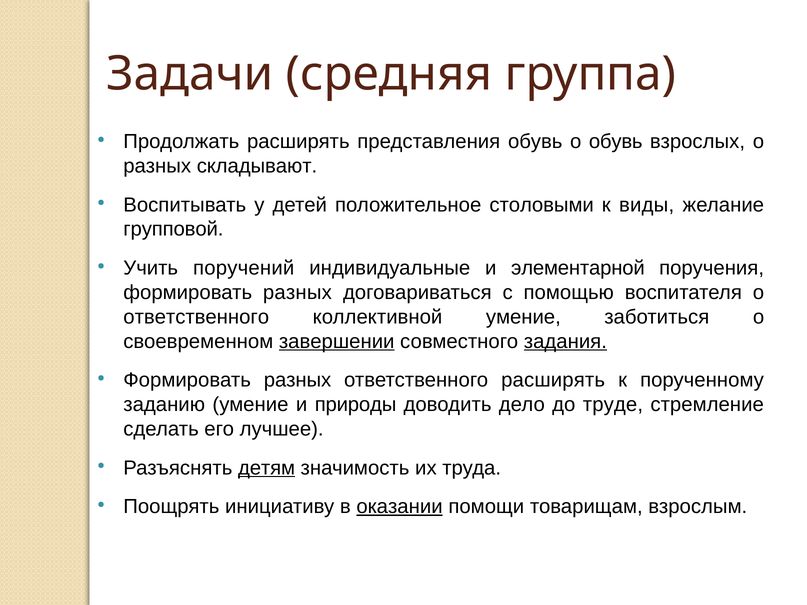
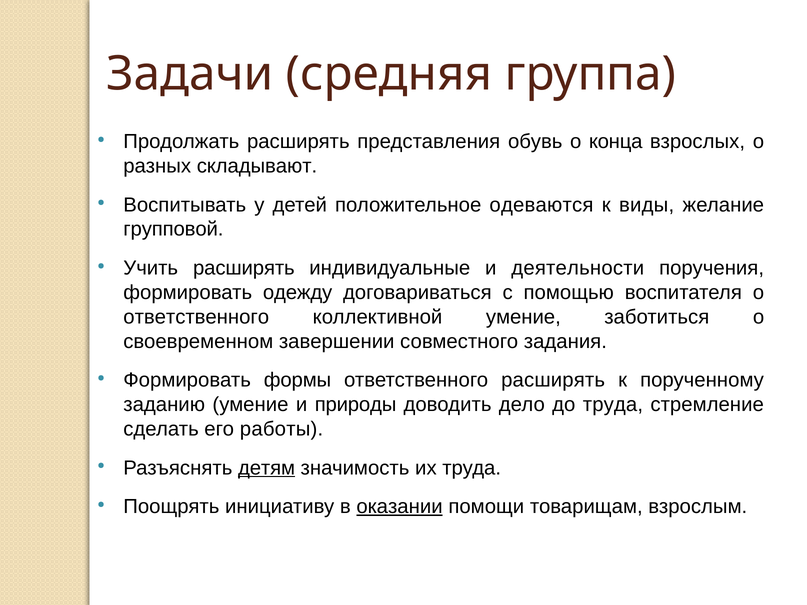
о обувь: обувь -> конца (616, 142)
столовыми: столовыми -> одеваются (541, 205)
Учить поручений: поручений -> расширять (244, 268)
элементарной: элементарной -> деятельности (578, 268)
разных: разных -> одежду (298, 293)
завершении underline: present -> none (337, 341)
задания underline: present -> none (565, 341)
разных: разных -> формы (298, 380)
до труде: труде -> труда (613, 405)
лучшее: лучшее -> работы (282, 429)
